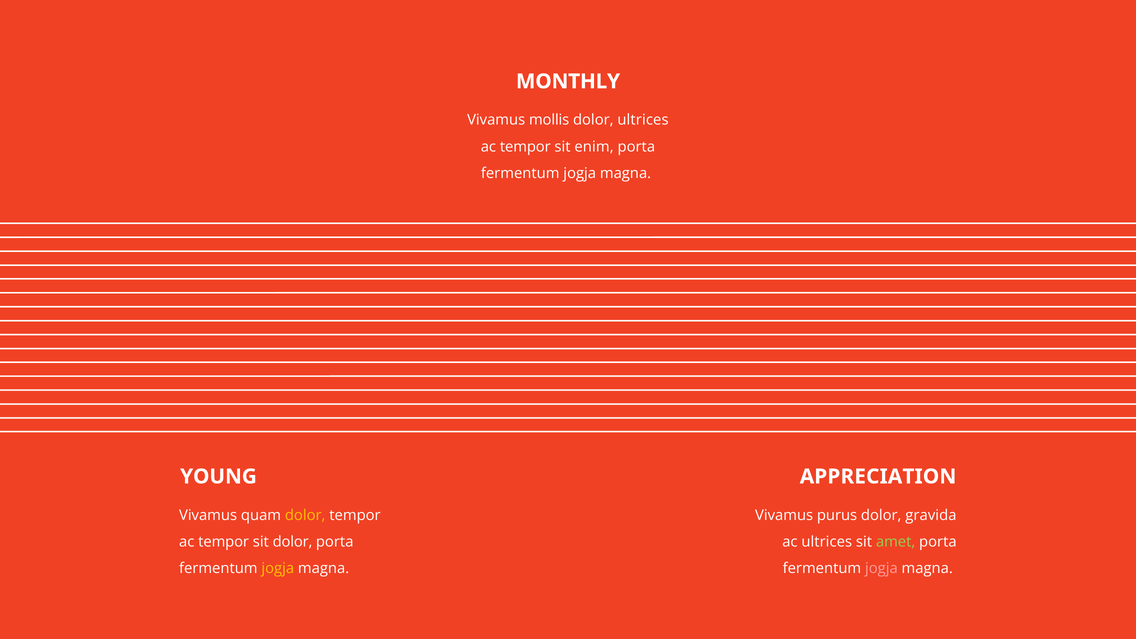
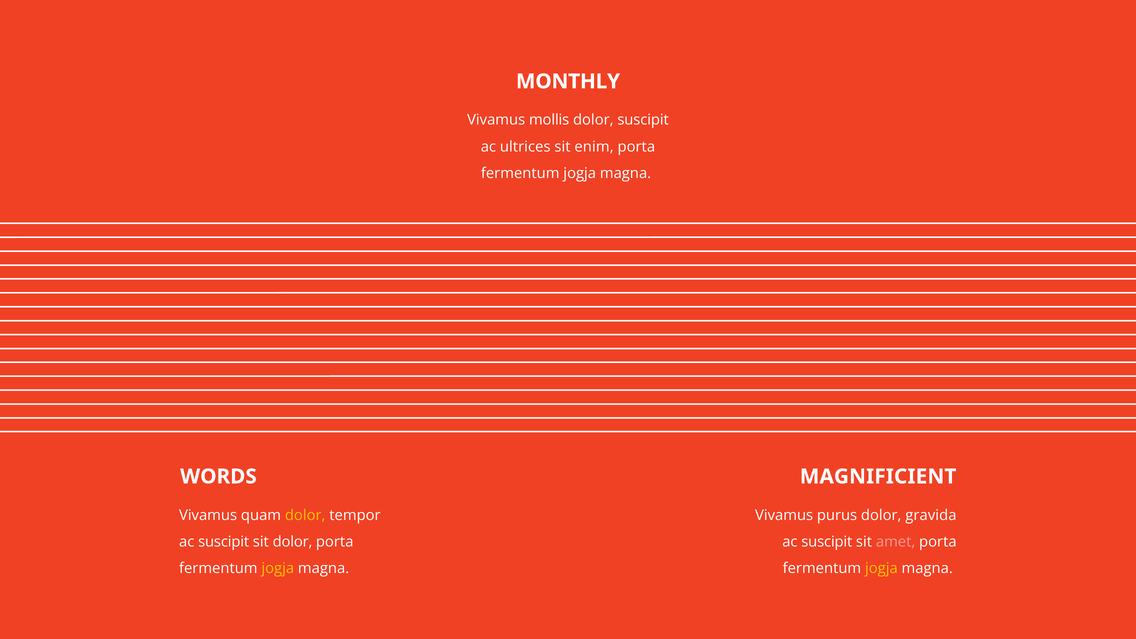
dolor ultrices: ultrices -> suscipit (643, 120)
tempor: tempor -> ultrices (525, 147)
YOUNG: YOUNG -> WORDS (218, 477)
APPRECIATION: APPRECIATION -> MAGNIFICIENT (878, 477)
tempor: tempor -> suscipit (224, 542)
ultrices: ultrices -> suscipit (827, 542)
amet colour: light green -> pink (896, 542)
jogja colour: pink -> yellow (881, 568)
